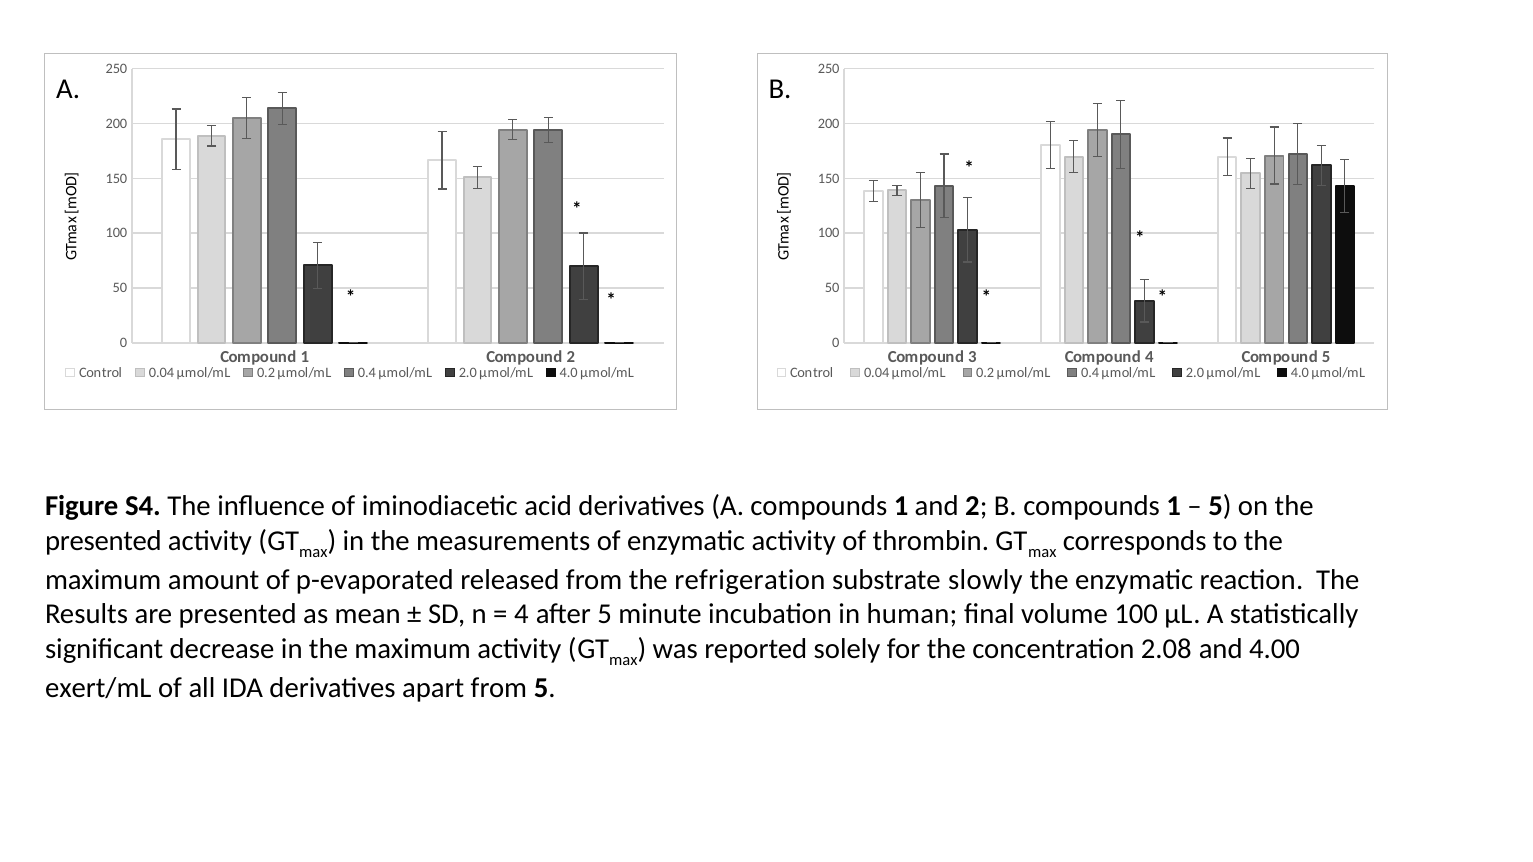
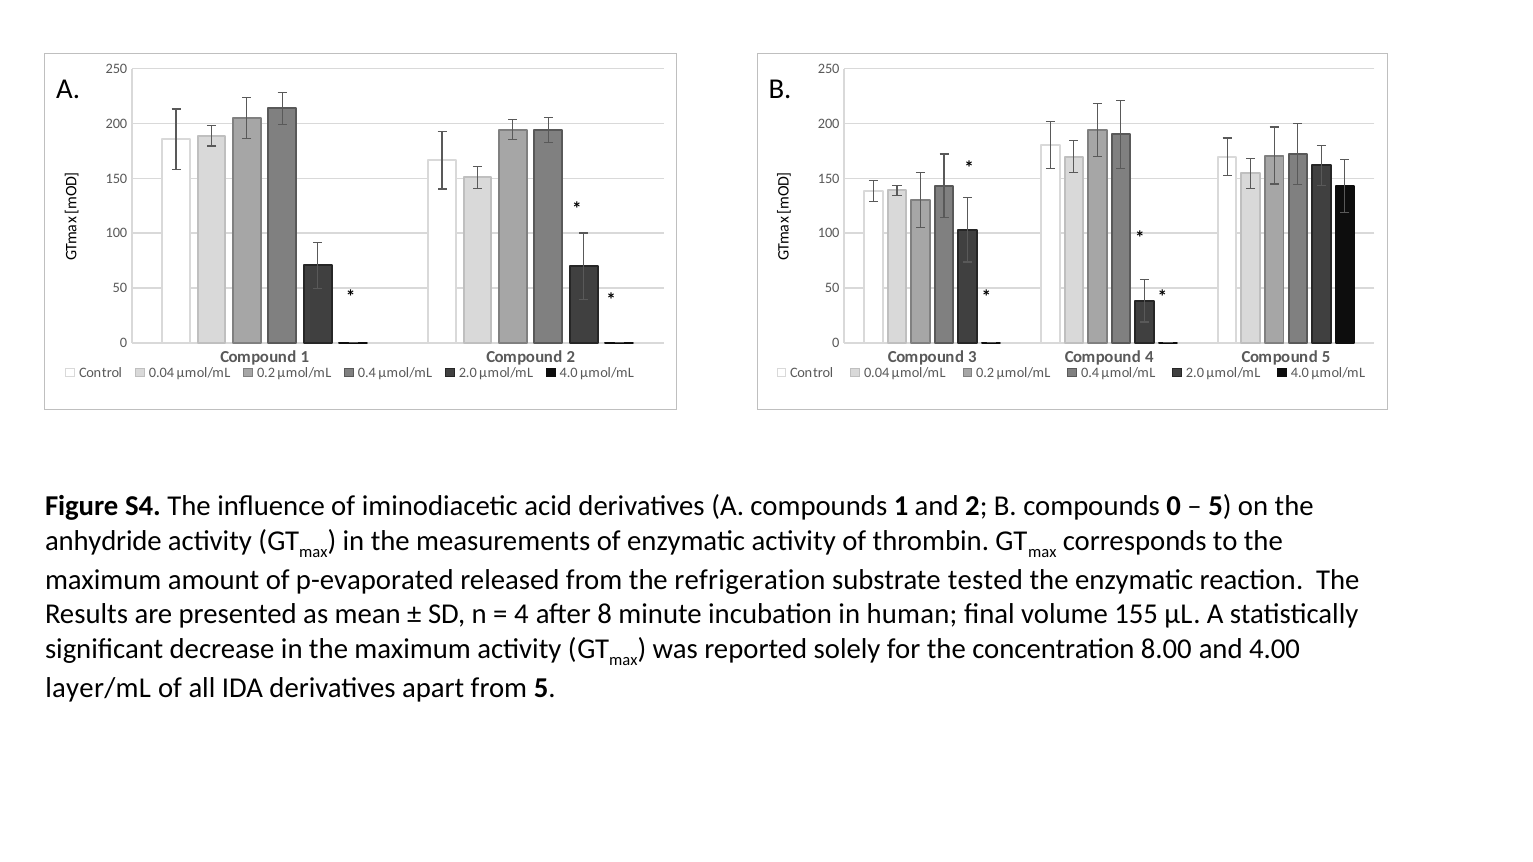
B compounds 1: 1 -> 0 (1174, 507)
presented: presented -> anhydride (103, 541)
slowly: slowly -> tested (985, 580)
after 5: 5 -> 8 (605, 615)
volume 100: 100 -> 155 (1136, 615)
2.08: 2.08 -> 8.00 (1166, 649)
exert/mL: exert/mL -> layer/mL (98, 688)
